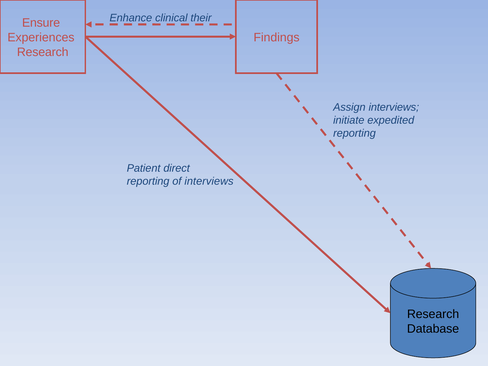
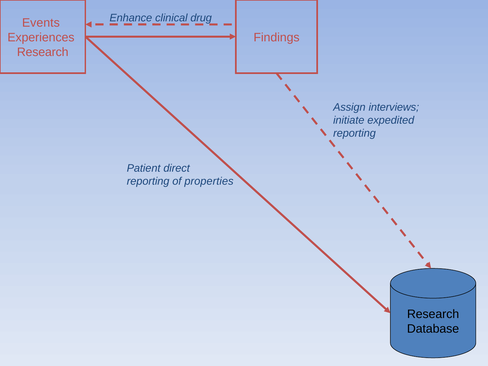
their: their -> drug (201, 18)
Ensure: Ensure -> Events (41, 23)
of interviews: interviews -> properties (209, 181)
